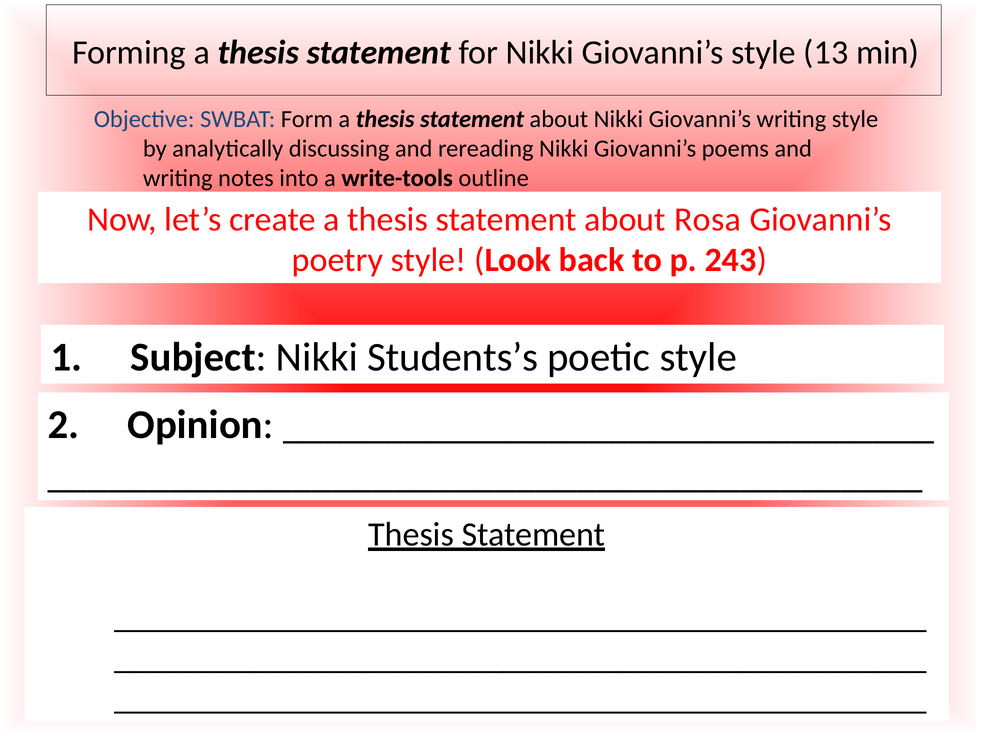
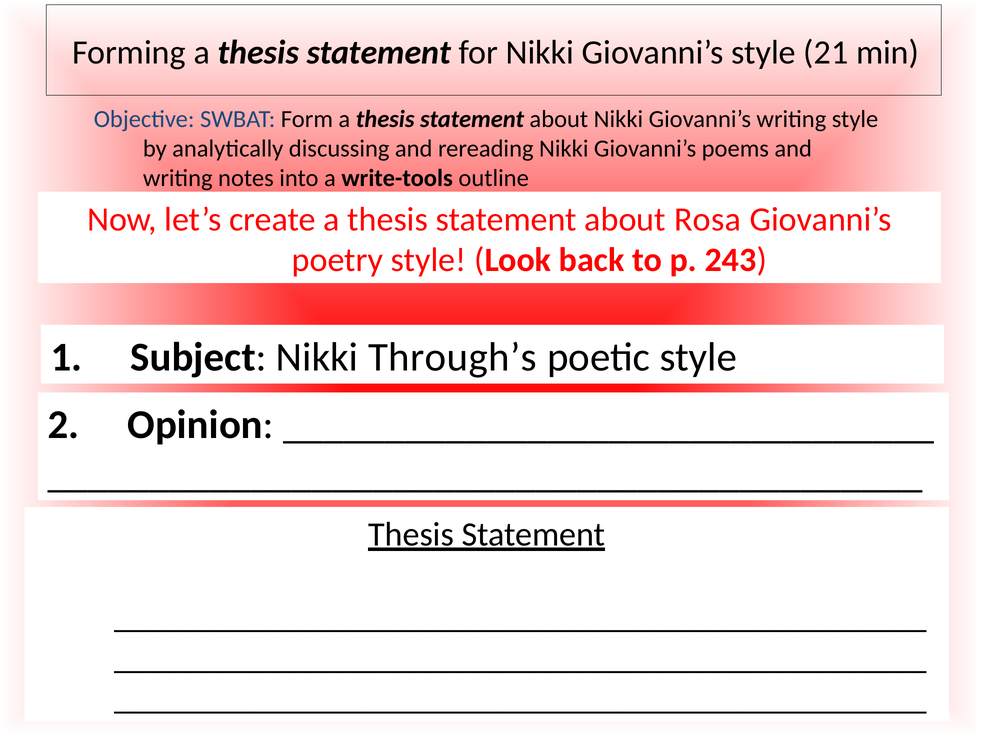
13: 13 -> 21 (826, 52)
Students’s: Students’s -> Through’s (452, 357)
